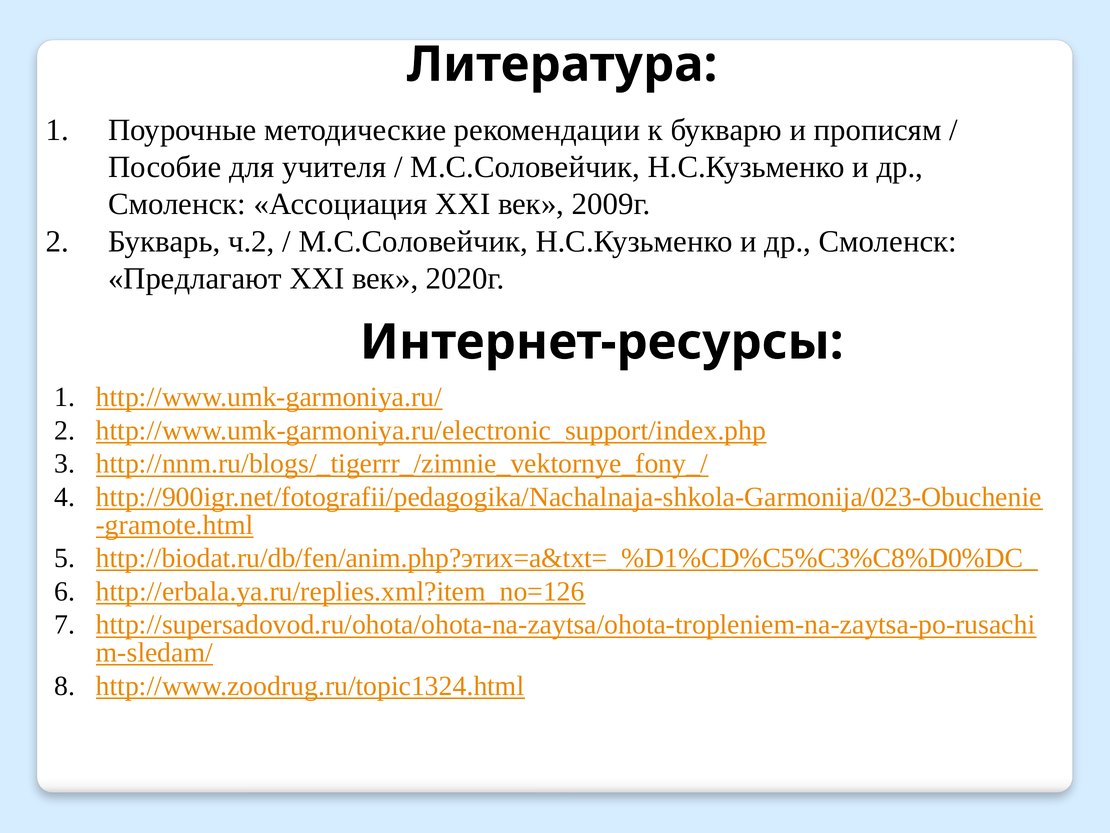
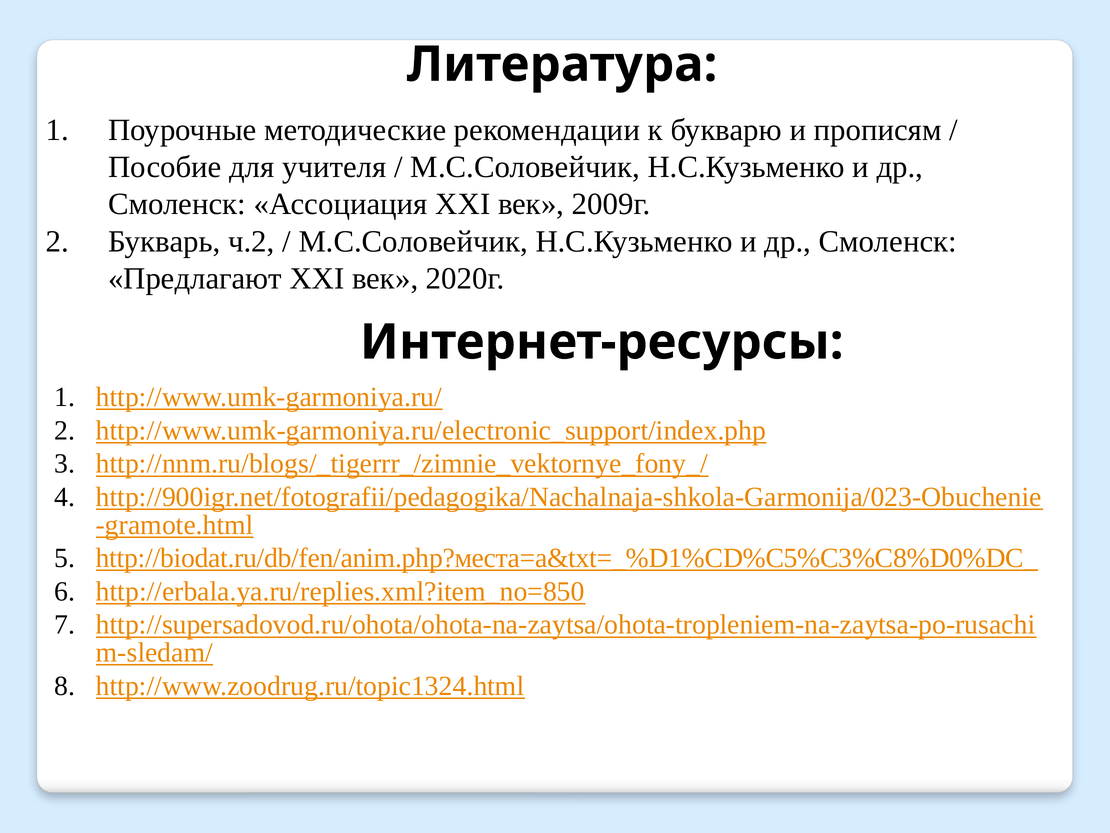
http://biodat.ru/db/fen/anim.php?этих=a&txt=_%D1%CD%C5%C3%C8%D0%DC_: http://biodat.ru/db/fen/anim.php?этих=a&txt=_%D1%CD%C5%C3%C8%D0%DC_ -> http://biodat.ru/db/fen/anim.php?места=a&txt=_%D1%CD%C5%C3%C8%D0%DC_ (567, 558)
http://erbala.ya.ru/replies.xml?item_no=126: http://erbala.ya.ru/replies.xml?item_no=126 -> http://erbala.ya.ru/replies.xml?item_no=850 (340, 591)
